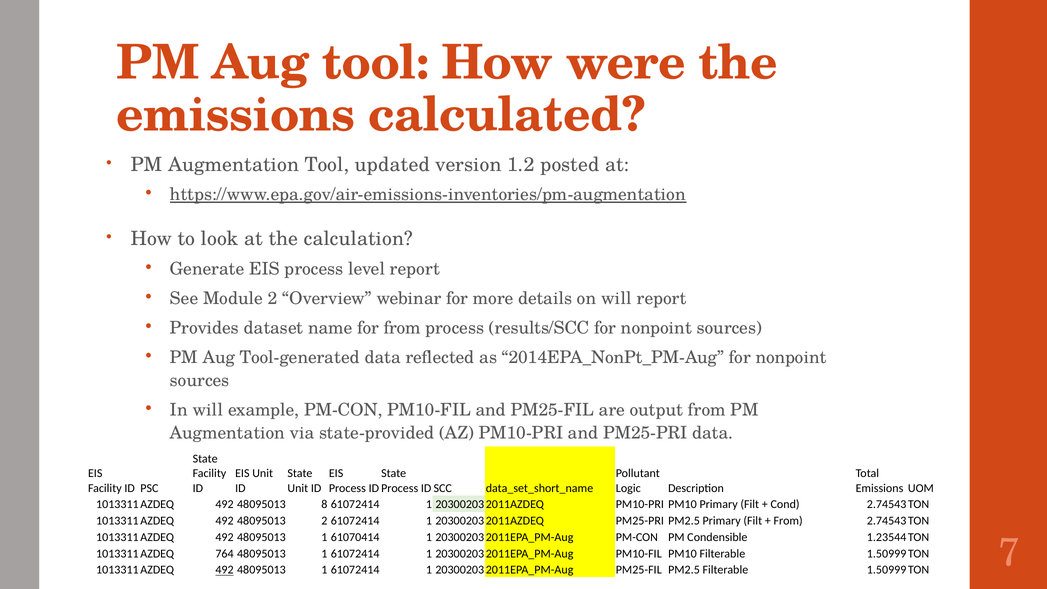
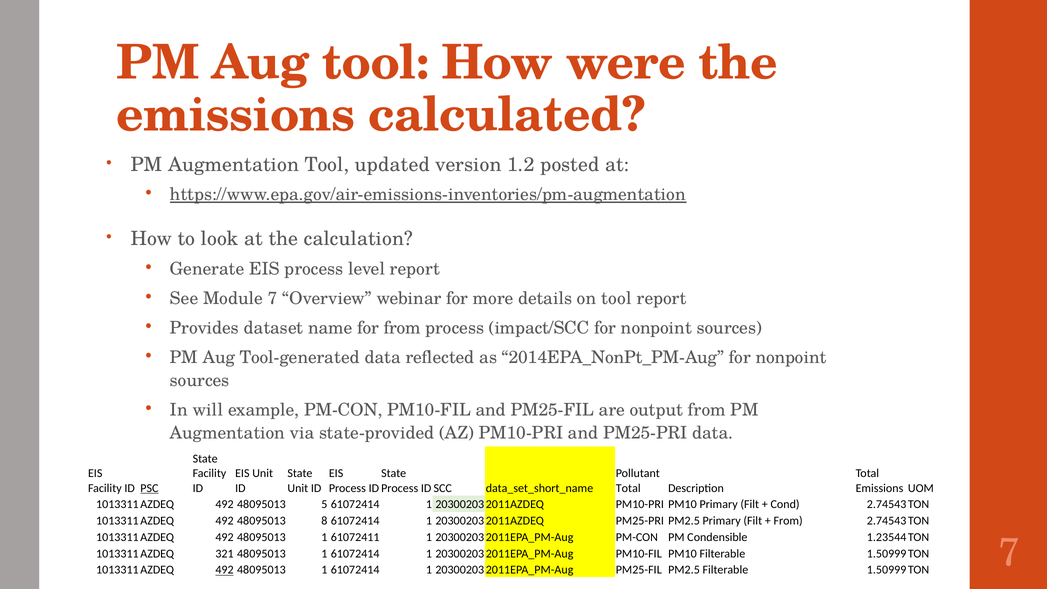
Module 2: 2 -> 7 (273, 298)
on will: will -> tool (616, 298)
results/SCC: results/SCC -> impact/SCC (539, 328)
PSC underline: none -> present (149, 488)
Logic: Logic -> Total (628, 488)
8: 8 -> 5 (324, 504)
48095013 2: 2 -> 8 (324, 521)
61070414: 61070414 -> 61072411 (355, 537)
764: 764 -> 321 (225, 554)
